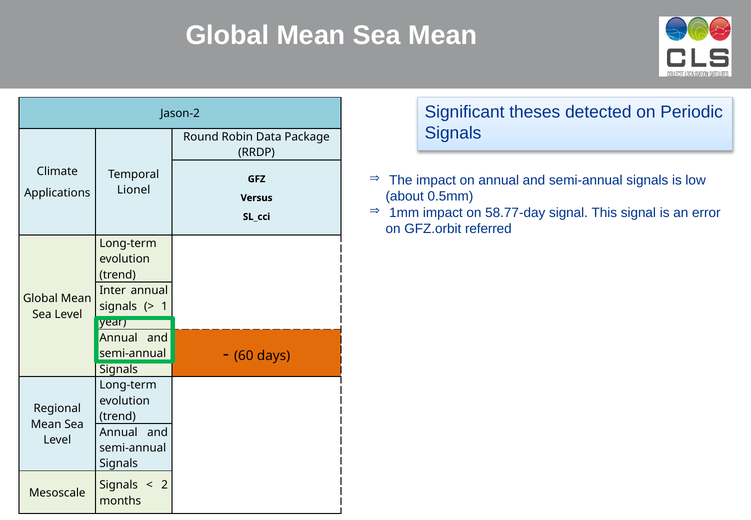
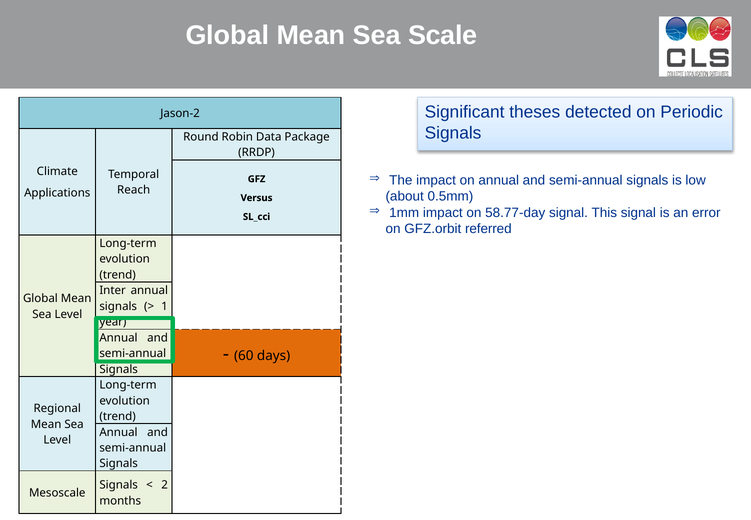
Sea Mean: Mean -> Scale (443, 35)
Lionel: Lionel -> Reach (134, 190)
